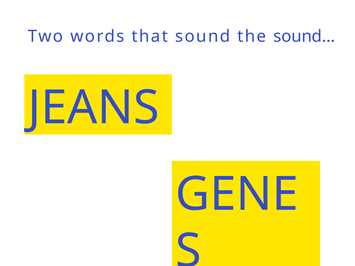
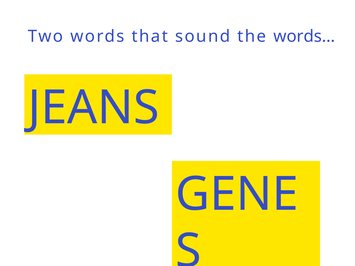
sound…: sound… -> words… (304, 36)
